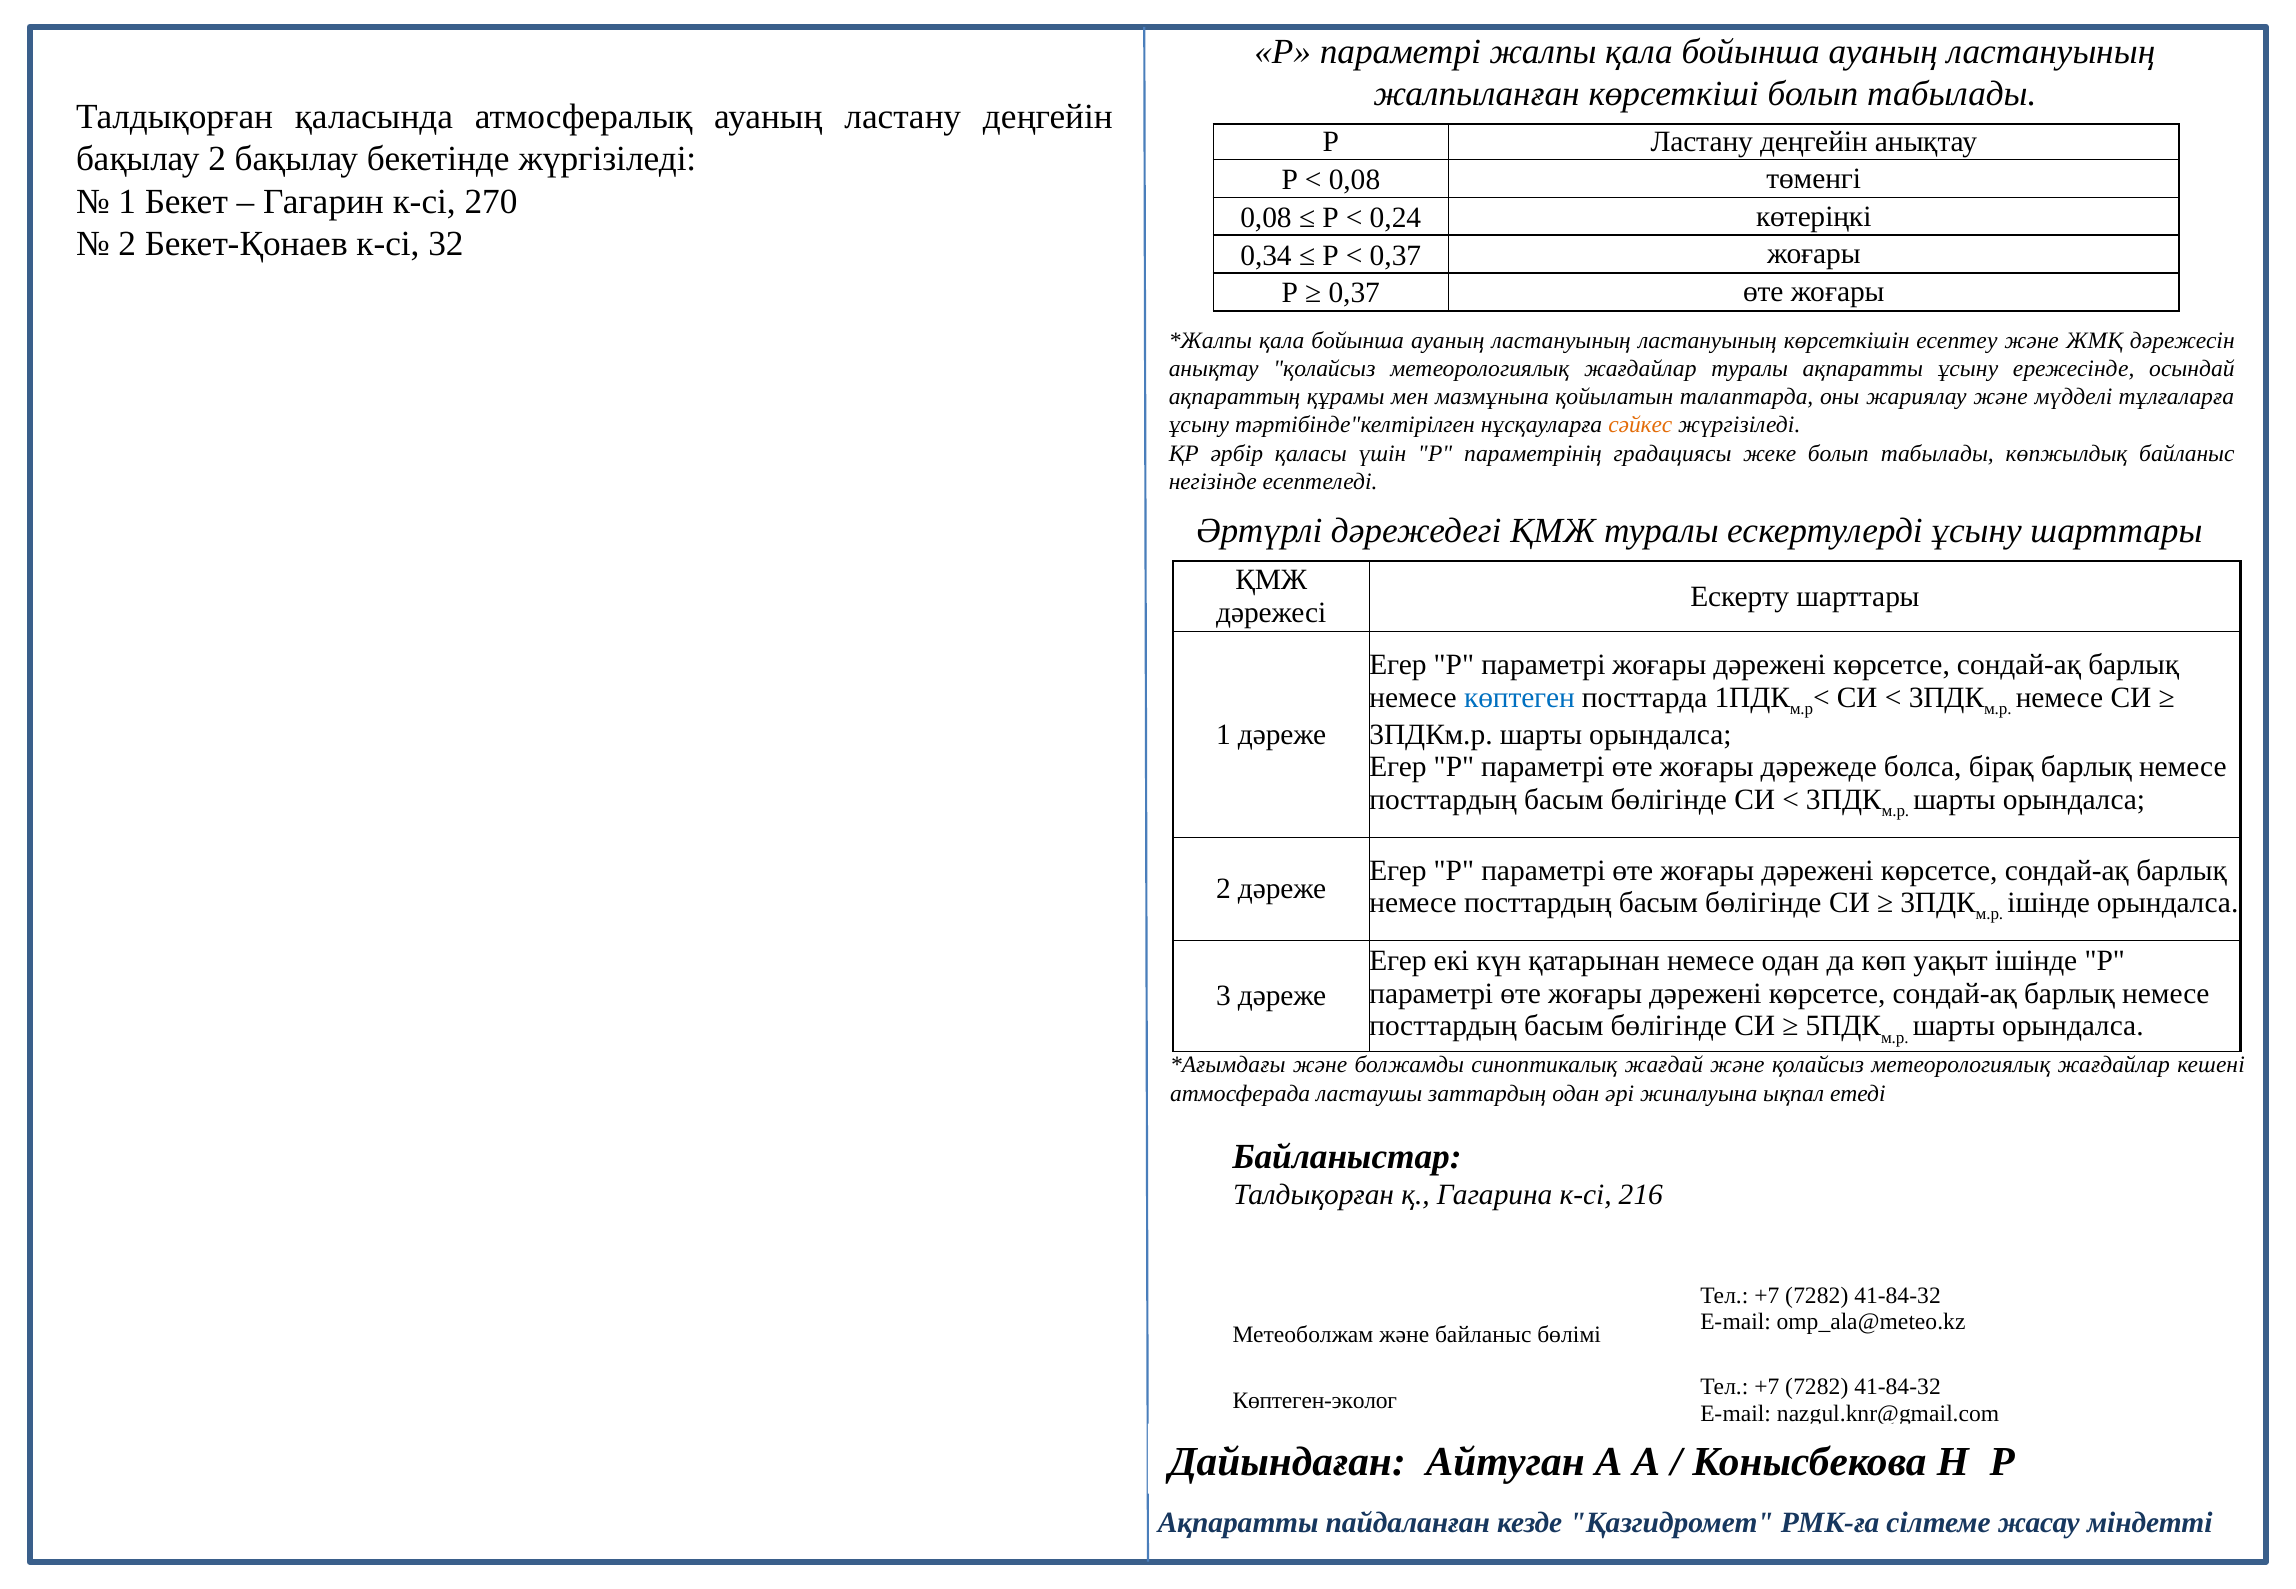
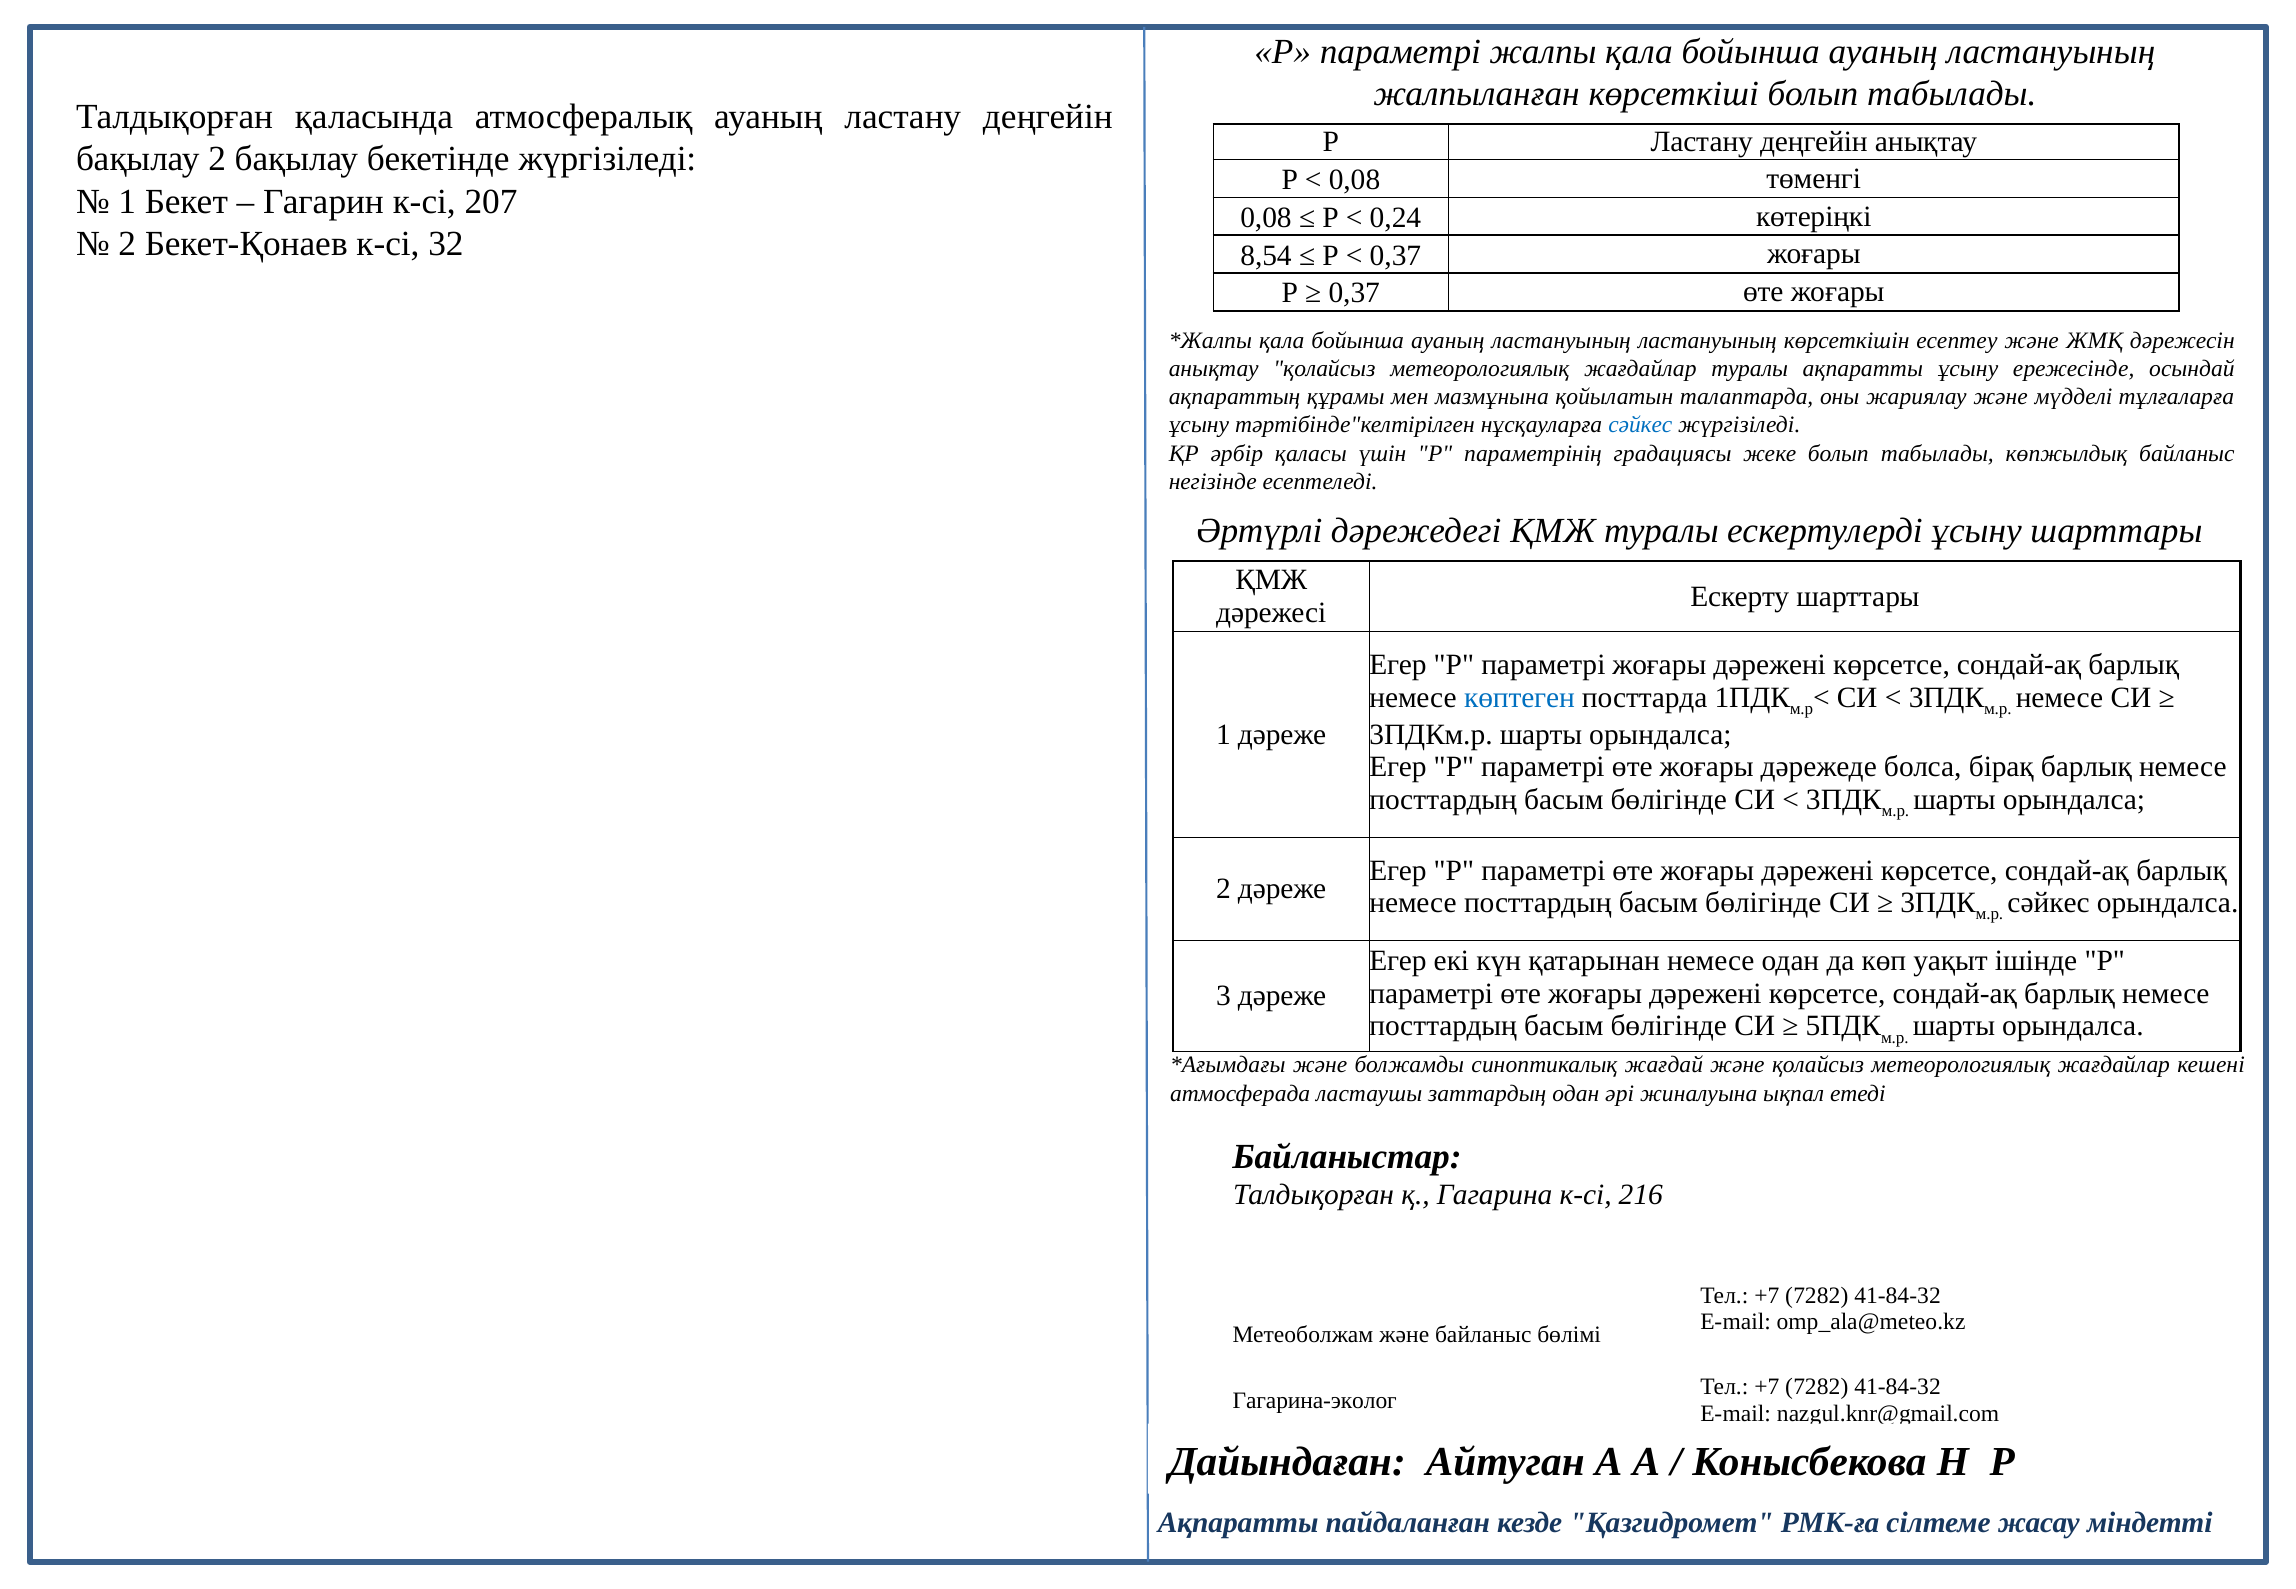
270: 270 -> 207 (491, 202)
0,34: 0,34 -> 8,54 (1266, 255)
сәйкес colour: orange -> blue (1640, 425)
ішінде: ішінде -> сәйкес (2049, 903)
Көптеген-эколог: Көптеген-эколог -> Гагарина-эколог (1315, 1401)
